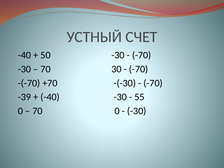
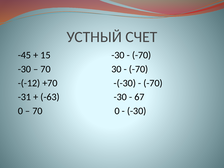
-40: -40 -> -45 (24, 55)
50: 50 -> 15 (46, 55)
-(-70: -(-70 -> -(-12 (29, 83)
-39: -39 -> -31 (24, 97)
-40: -40 -> -63 (50, 97)
55: 55 -> 67 (139, 97)
